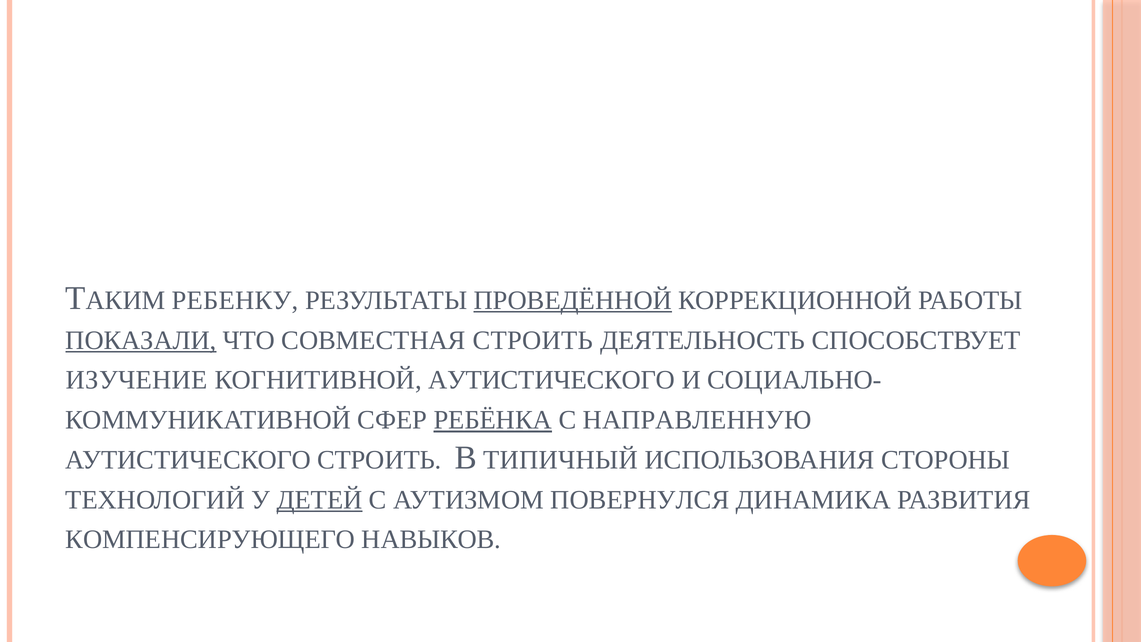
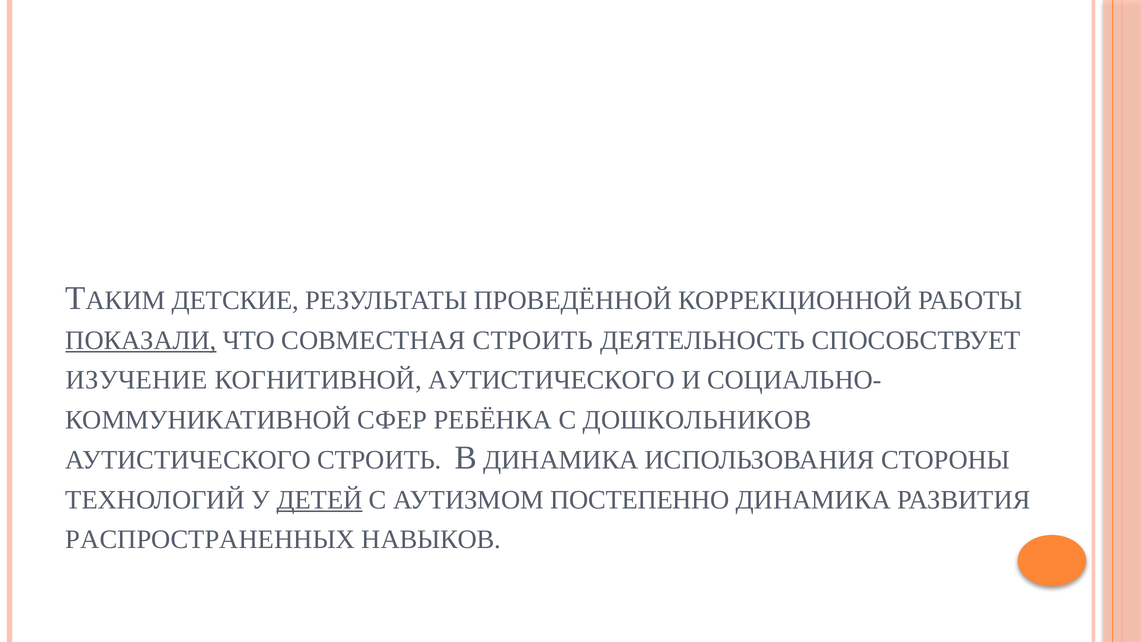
РЕБЕНКУ: РЕБЕНКУ -> ДЕТСКИЕ (235, 300)
ПРОВЕДЁННОЙ underline: present -> none (573, 300)
РЕБЁНКА underline: present -> none (493, 420)
НАПРАВЛЕННУЮ: НАПРАВЛЕННУЮ -> ДОШКОЛЬНИКОВ (697, 420)
В ТИПИЧНЫЙ: ТИПИЧНЫЙ -> ДИНАМИКА (561, 460)
ПОВЕРНУЛСЯ: ПОВЕРНУЛСЯ -> ПОСТЕПЕННО (640, 500)
КОМПЕНСИРУЮЩЕГО: КОМПЕНСИРУЮЩЕГО -> РАСПРОСТРАНЕННЫХ (210, 540)
